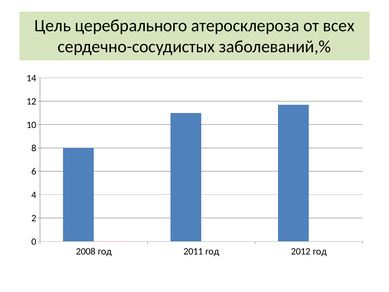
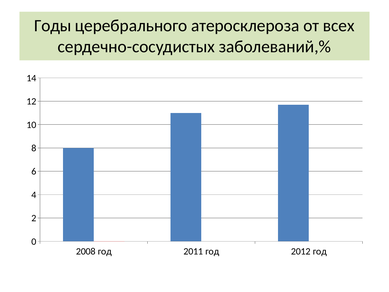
Цель: Цель -> Годы (53, 26)
